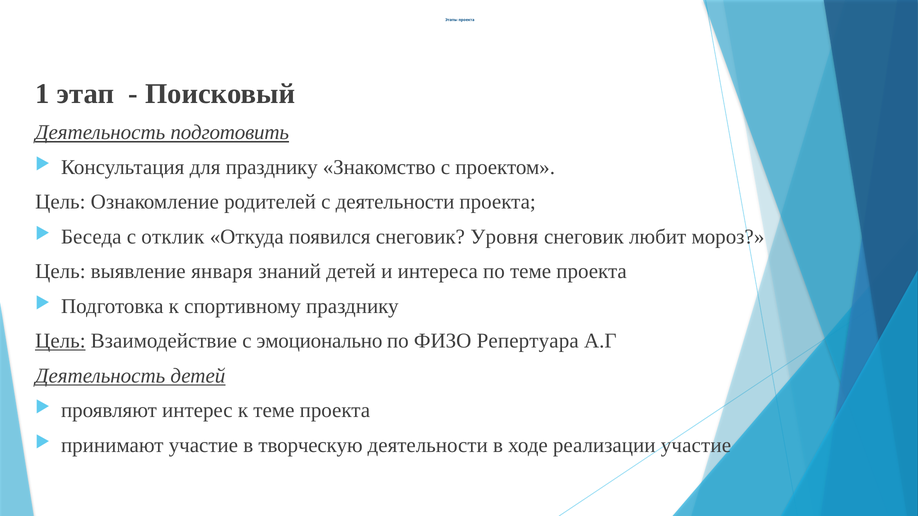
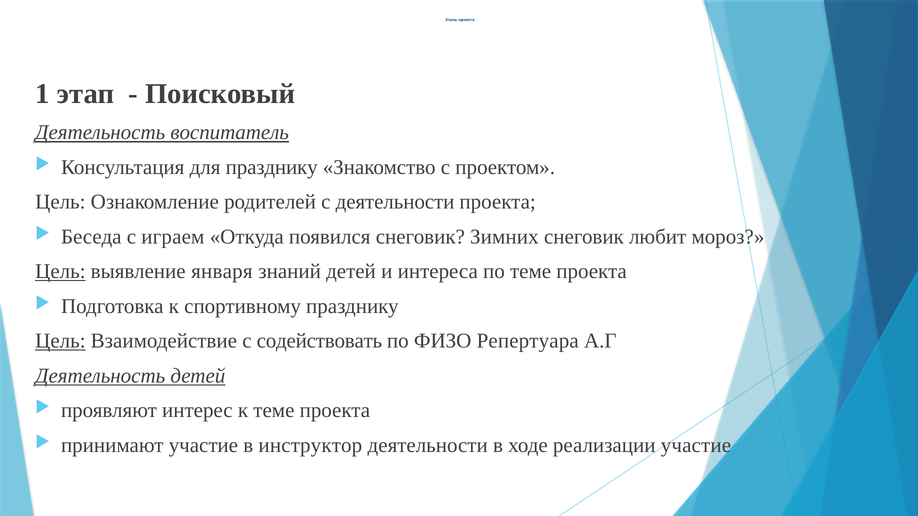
подготовить: подготовить -> воспитатель (230, 132)
отклик: отклик -> играем (173, 237)
Уровня: Уровня -> Зимних (504, 237)
Цель underline: none -> present (60, 272)
эмоционально: эмоционально -> содействовать (319, 341)
творческую: творческую -> инструктор (310, 445)
